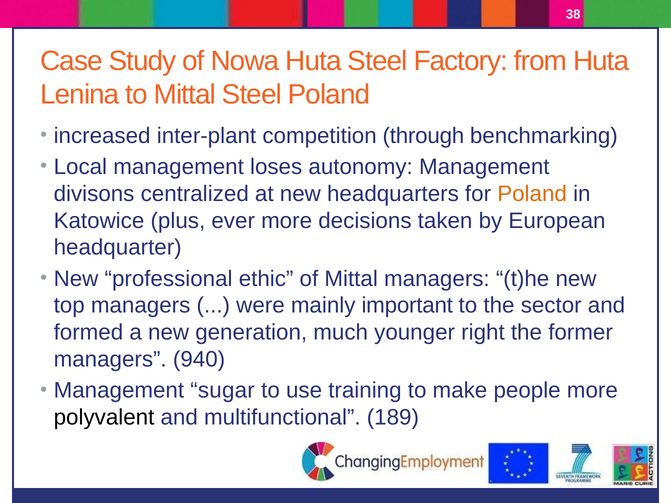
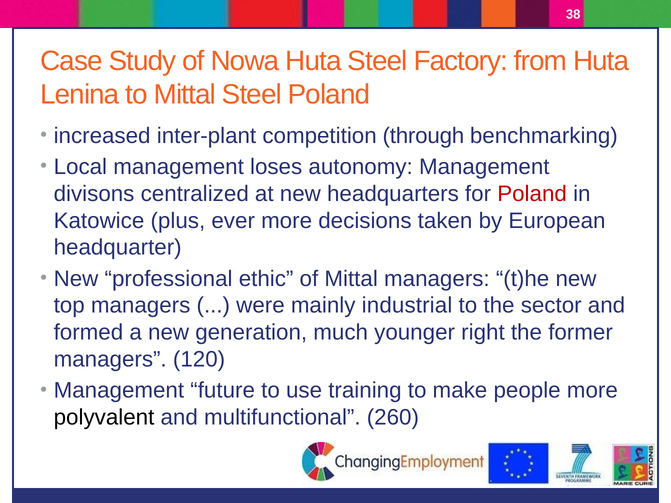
Poland colour: orange -> red (532, 194)
important: important -> industrial (407, 306)
940: 940 -> 120 (199, 359)
sugar: sugar -> future (223, 391)
189: 189 -> 260 (393, 418)
